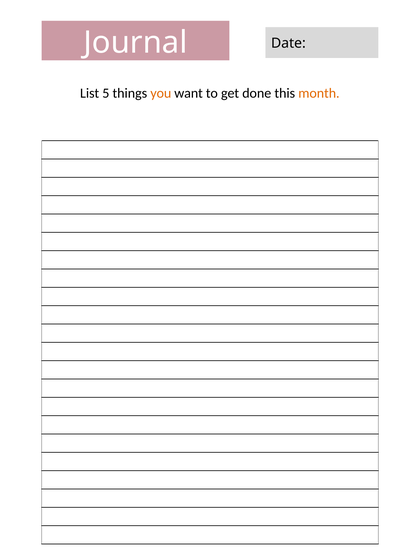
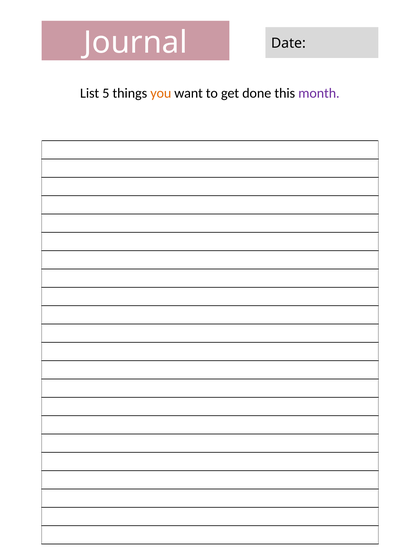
month colour: orange -> purple (319, 93)
